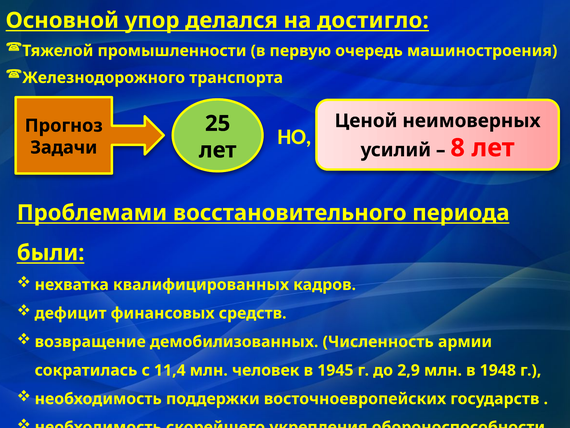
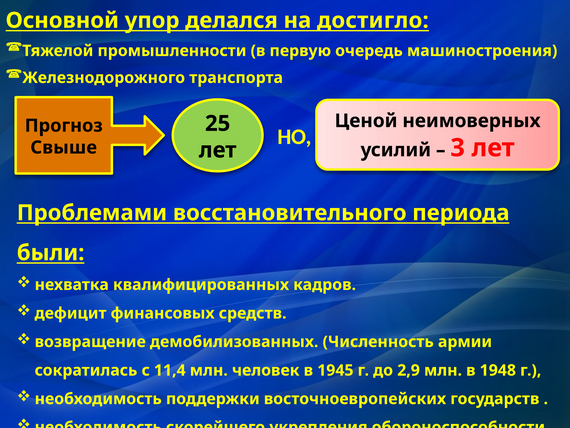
Задачи: Задачи -> Свыше (64, 147)
8: 8 -> 3 (458, 148)
